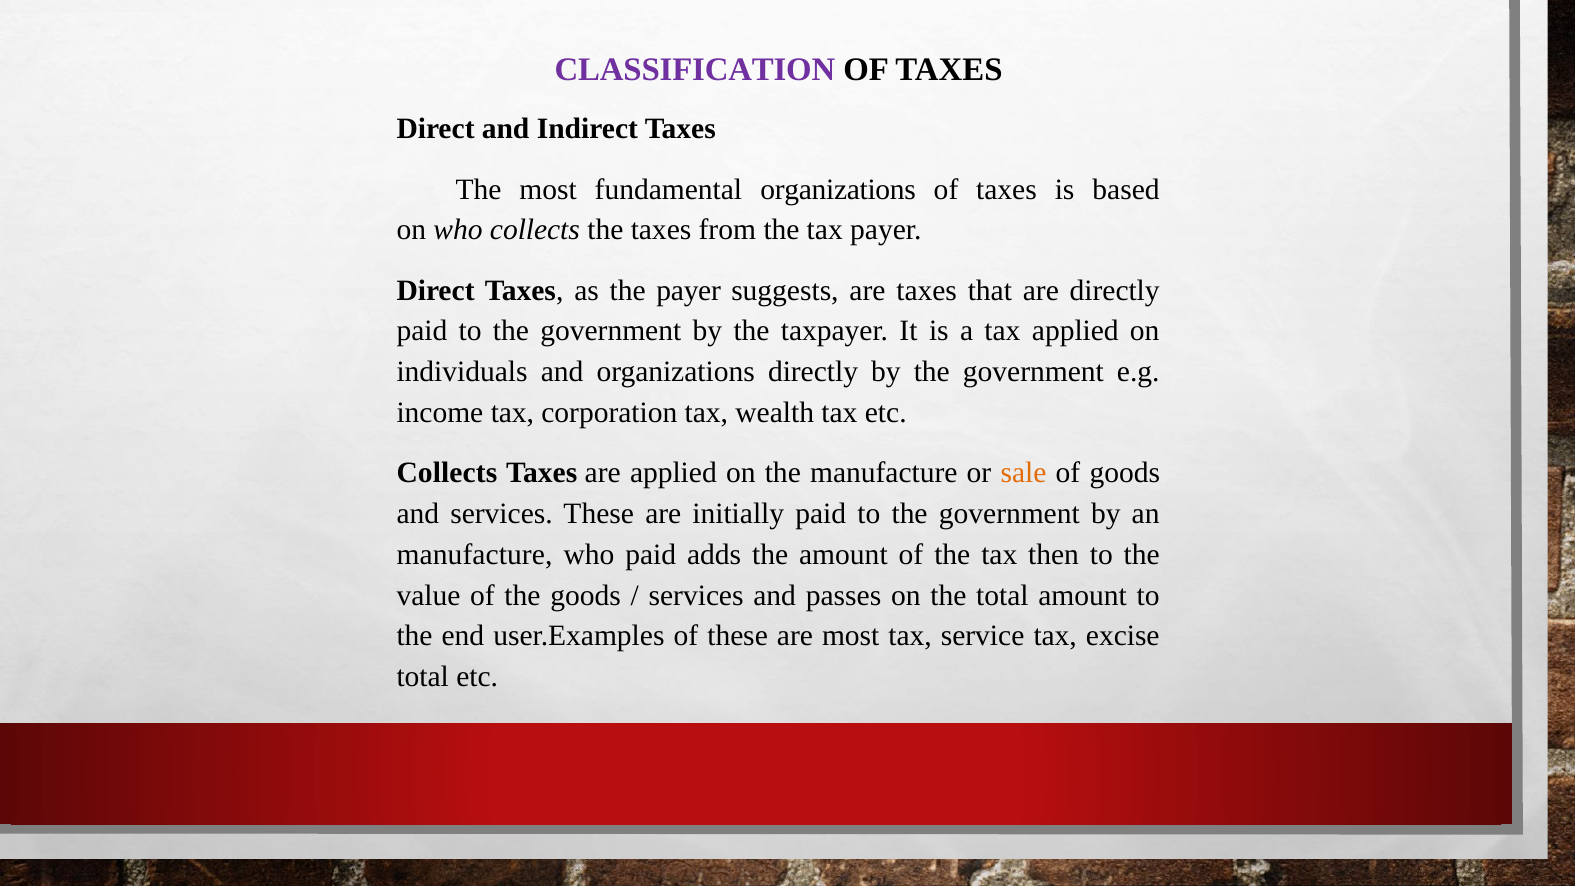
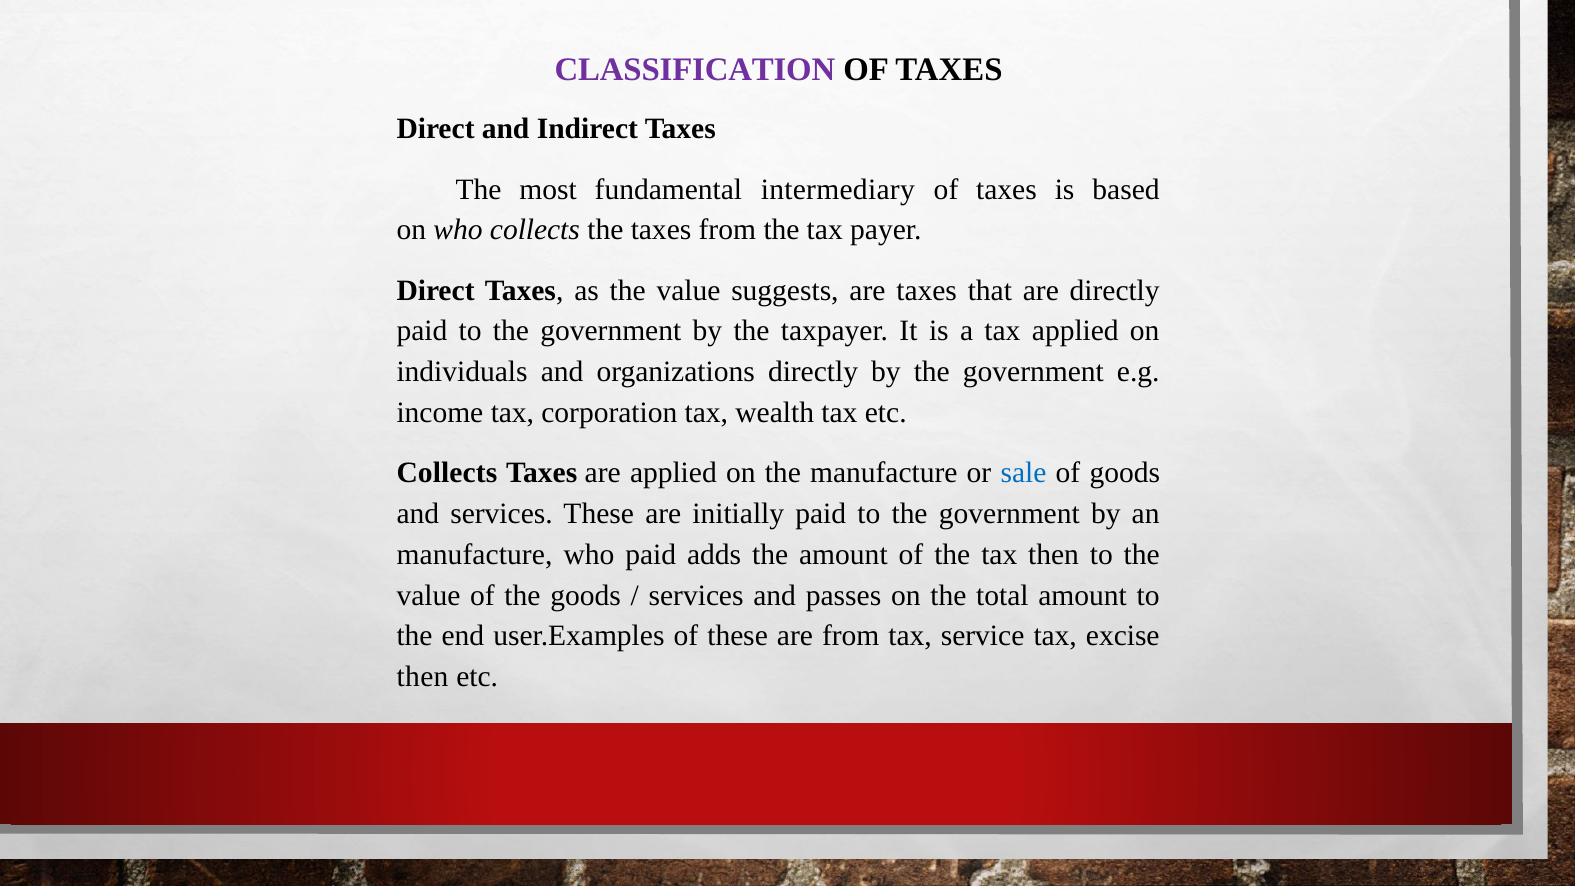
fundamental organizations: organizations -> intermediary (838, 189)
as the payer: payer -> value (689, 290)
sale colour: orange -> blue (1023, 473)
are most: most -> from (851, 636)
total: total -> then (423, 677)
